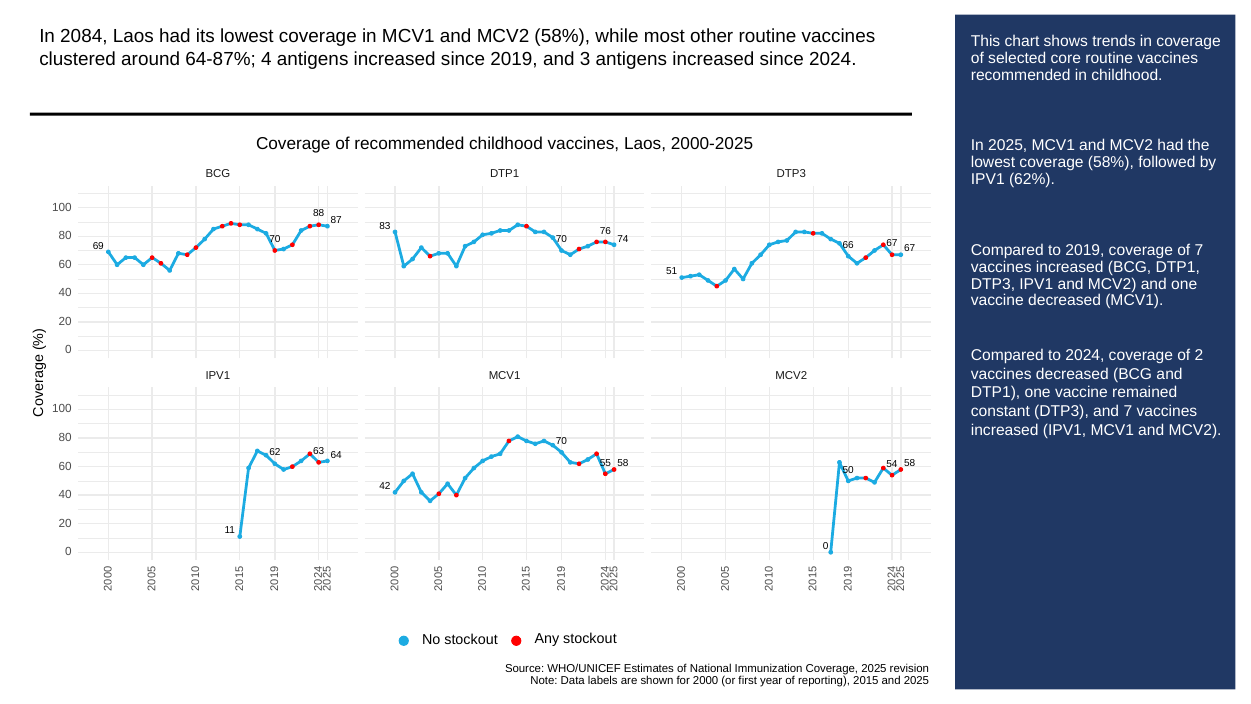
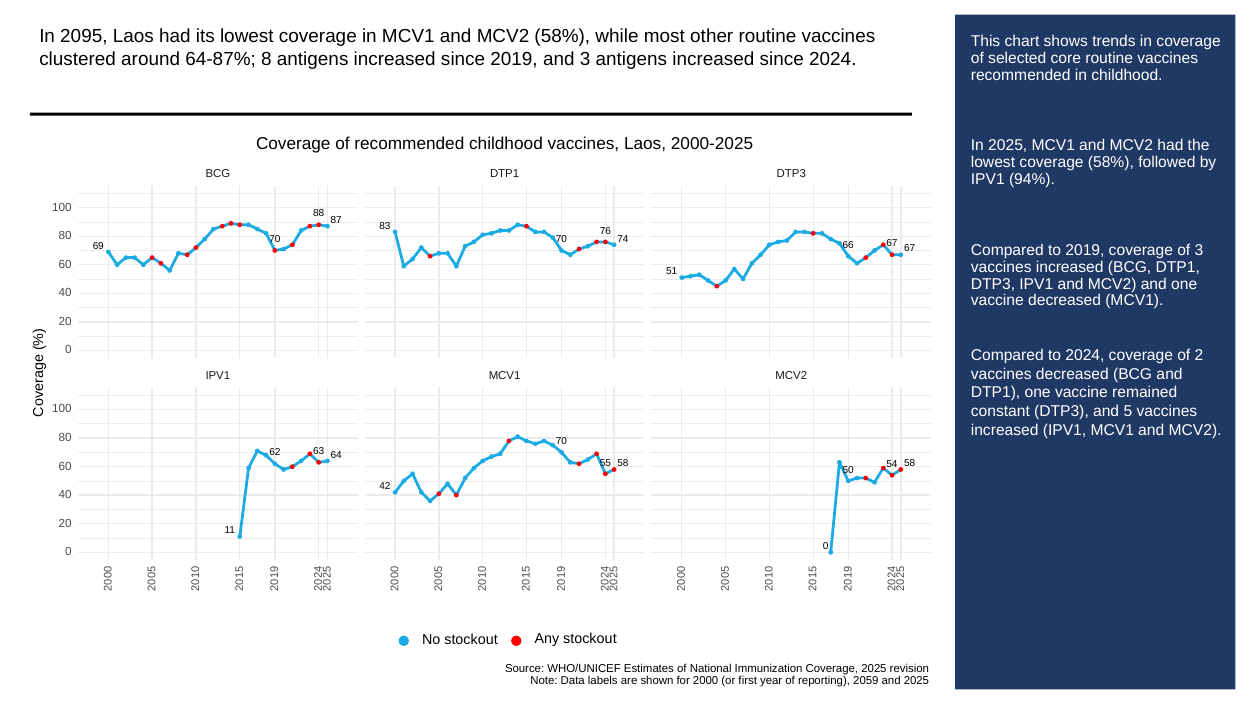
2084: 2084 -> 2095 (84, 36)
64-87% 4: 4 -> 8 (266, 59)
62%: 62% -> 94% (1032, 179)
of 7: 7 -> 3 (1199, 250)
and 7: 7 -> 5 (1128, 411)
2015: 2015 -> 2059 (866, 681)
